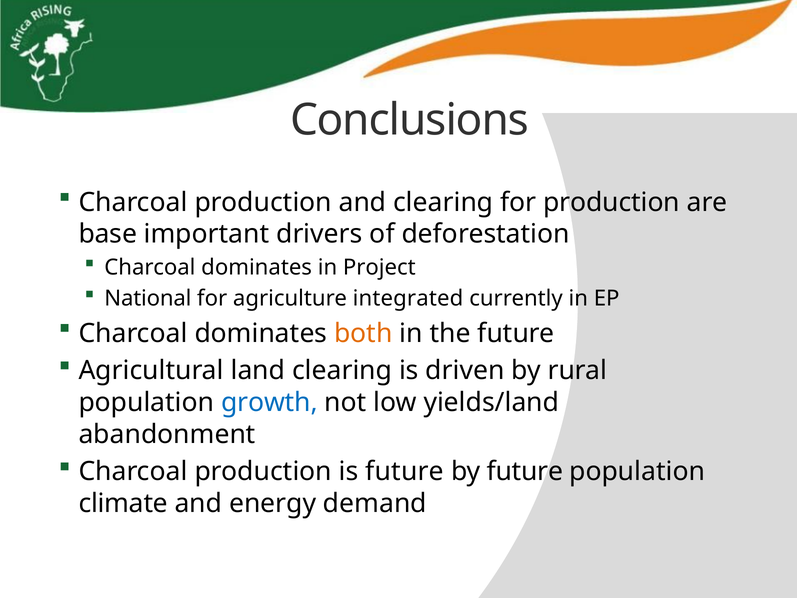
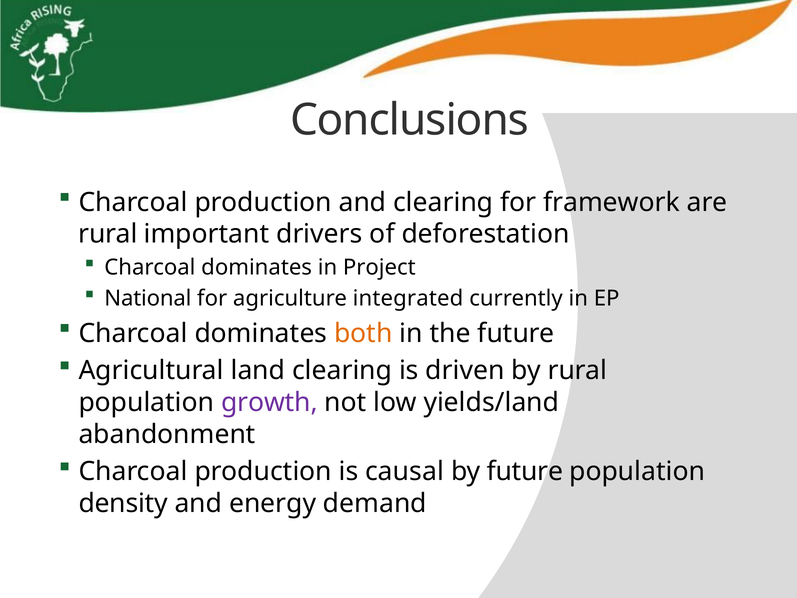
for production: production -> framework (612, 202)
base: base -> rural (108, 234)
growth colour: blue -> purple (269, 402)
is future: future -> causal (405, 471)
climate: climate -> density (123, 503)
